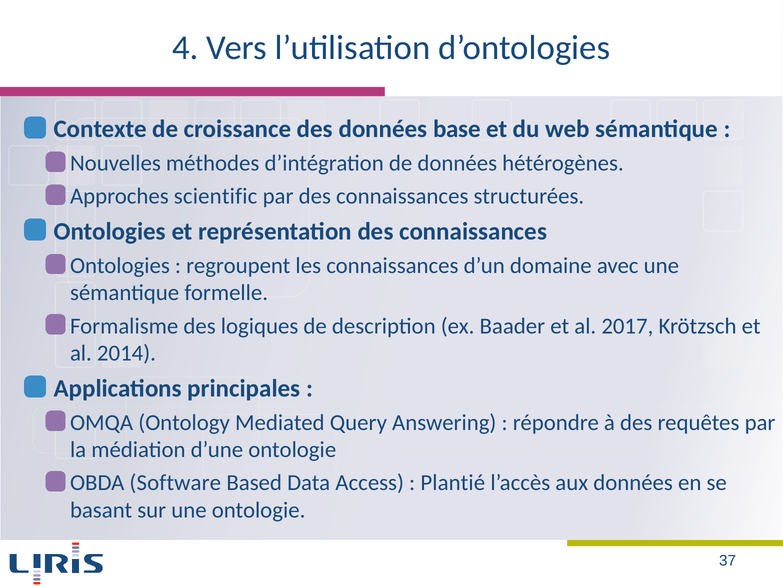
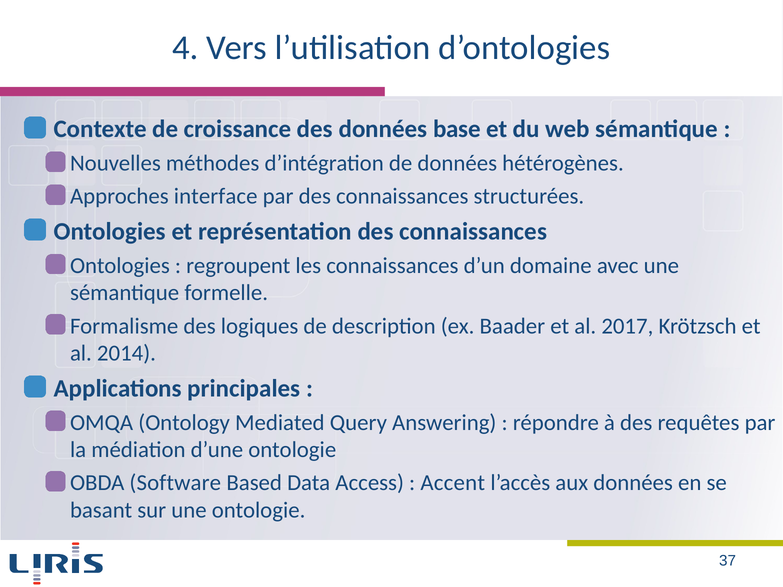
scientific: scientific -> interface (216, 197)
Plantié: Plantié -> Accent (453, 483)
